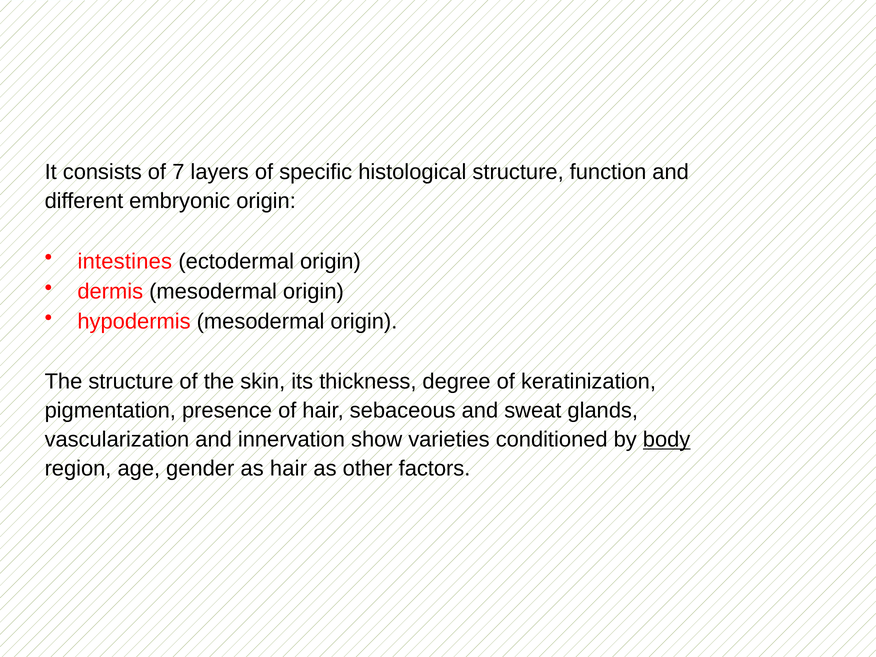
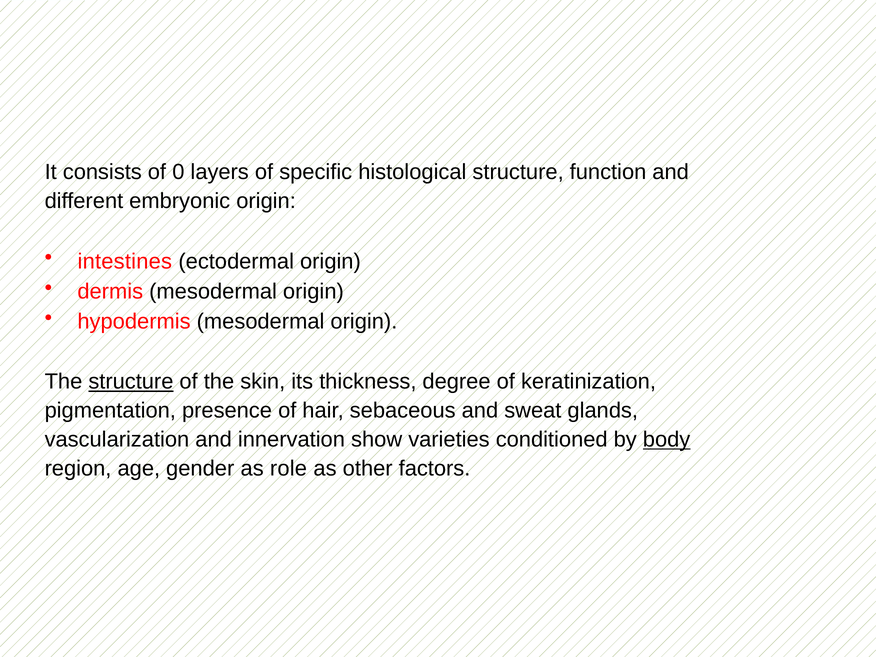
7: 7 -> 0 (178, 172)
structure underline: none -> present (131, 382)
as hair: hair -> role (288, 468)
